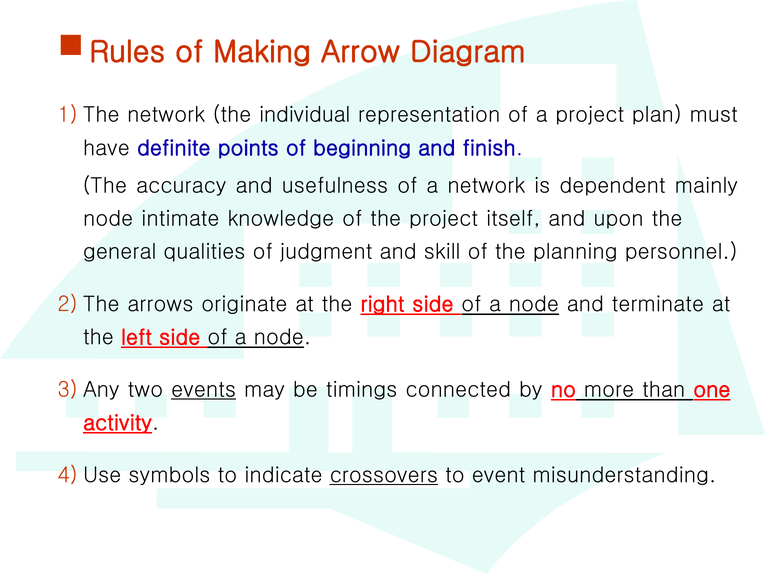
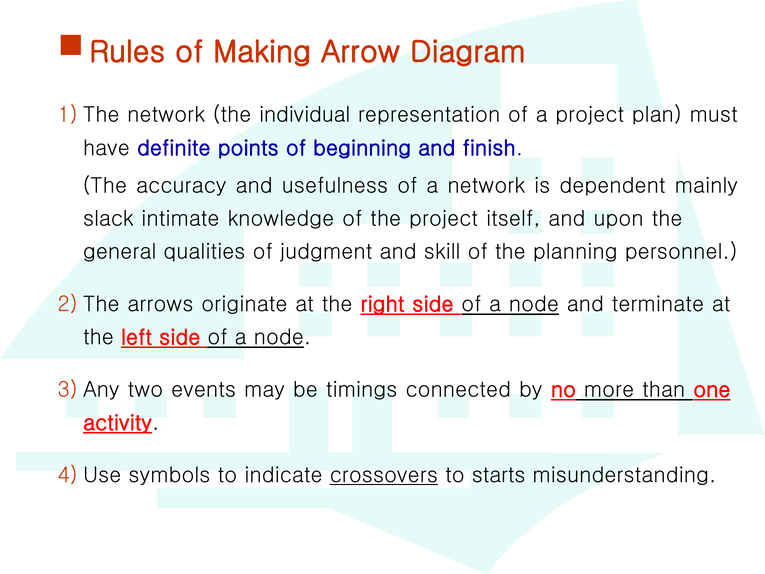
node: node -> slack (108, 219)
events underline: present -> none (204, 390)
event: event -> starts (499, 475)
